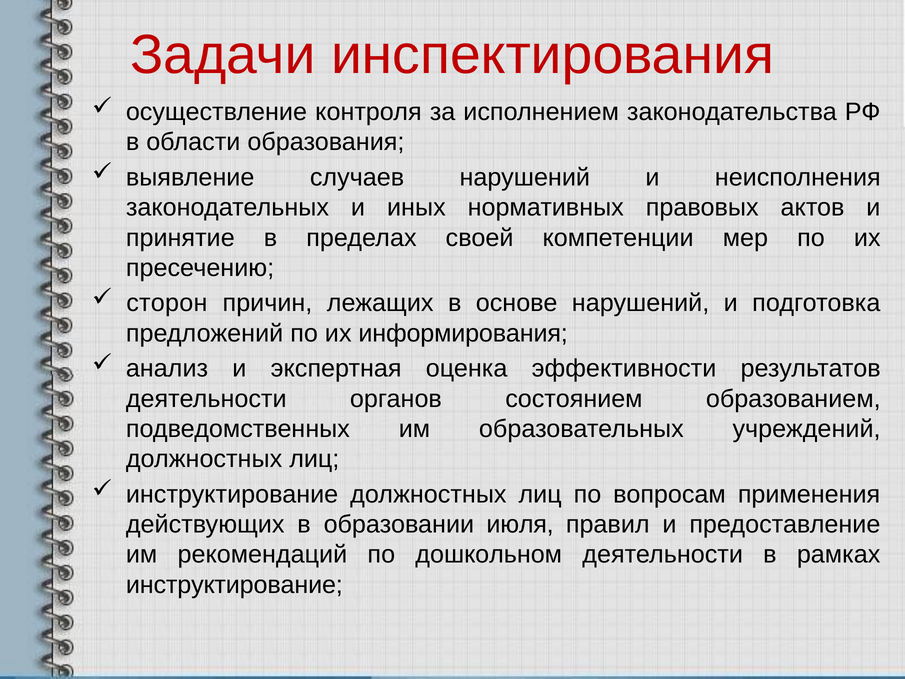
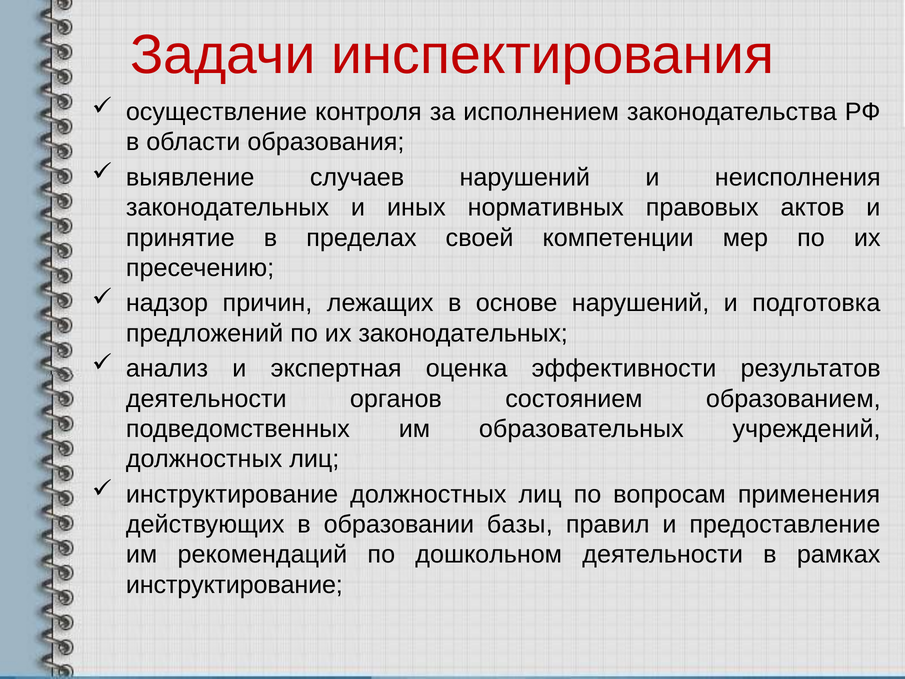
сторон: сторон -> надзор (167, 303)
их информирования: информирования -> законодательных (463, 333)
июля: июля -> базы (520, 524)
